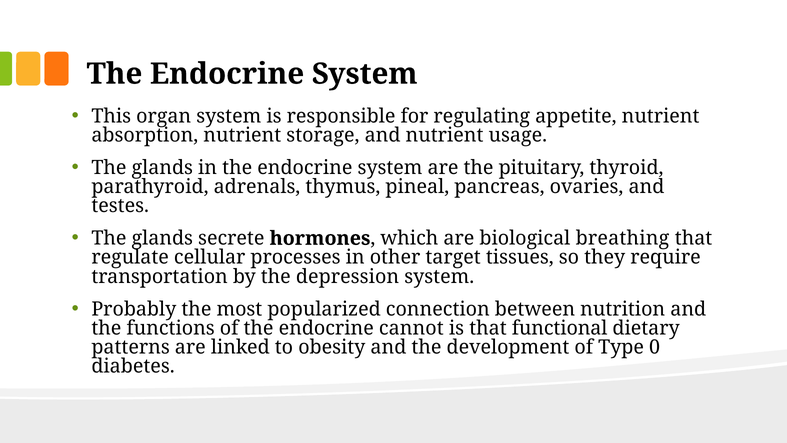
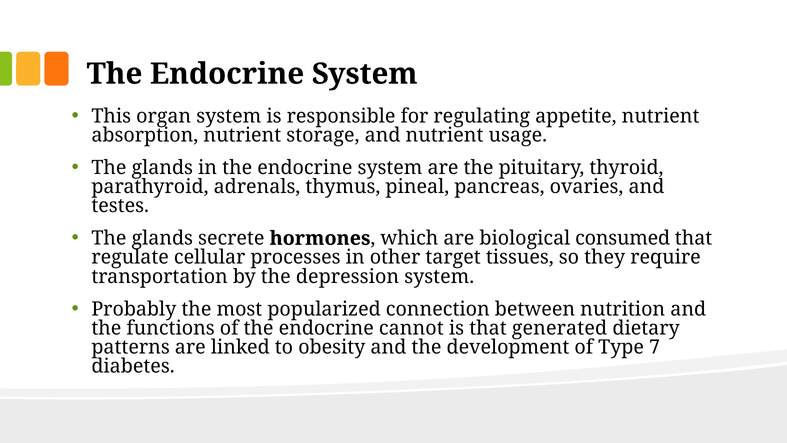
breathing: breathing -> consumed (623, 238)
functional: functional -> generated (559, 328)
0: 0 -> 7 (655, 347)
